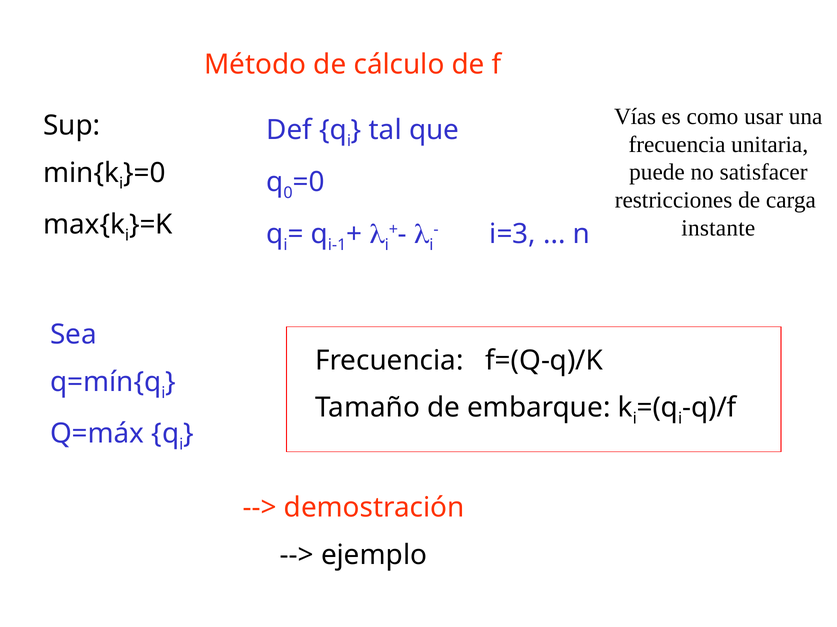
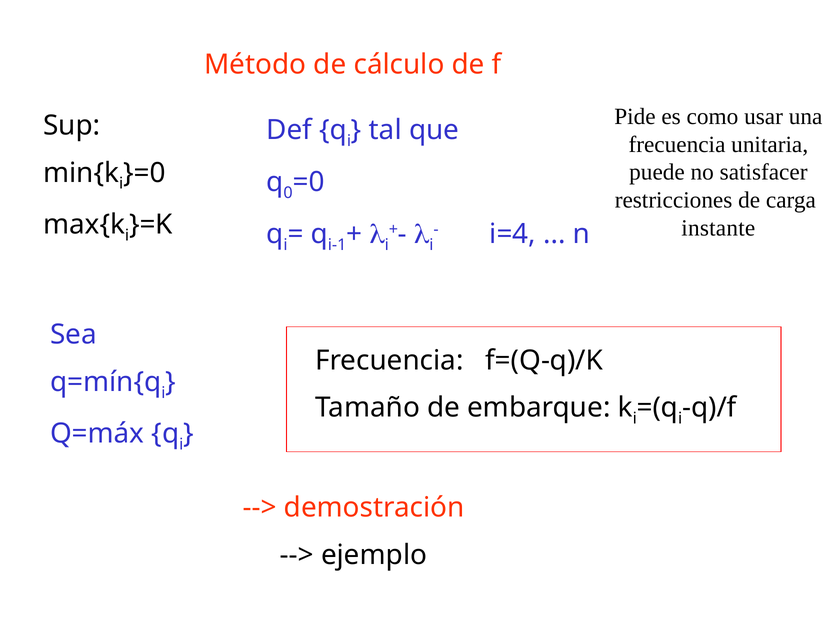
Vías: Vías -> Pide (635, 117)
i=3: i=3 -> i=4 (513, 234)
